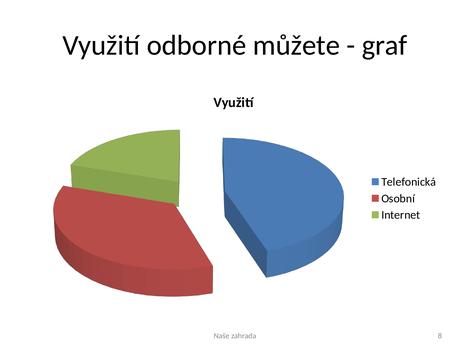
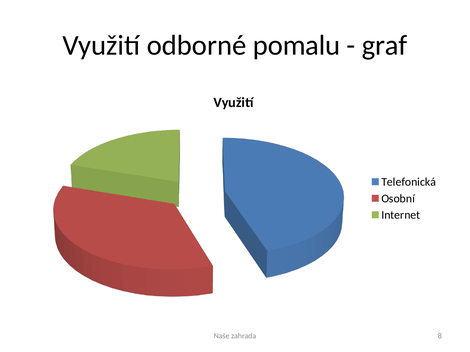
můžete: můžete -> pomalu (297, 45)
